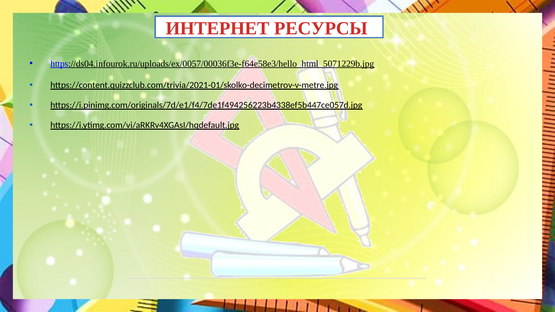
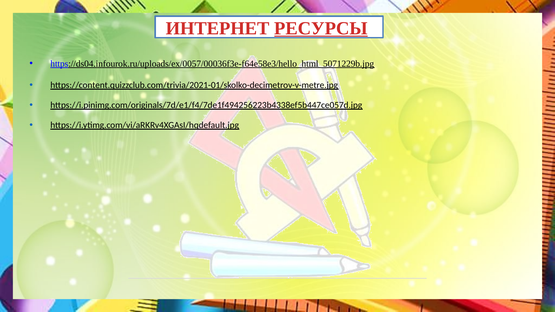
РЕСУРСЫ underline: none -> present (321, 28)
